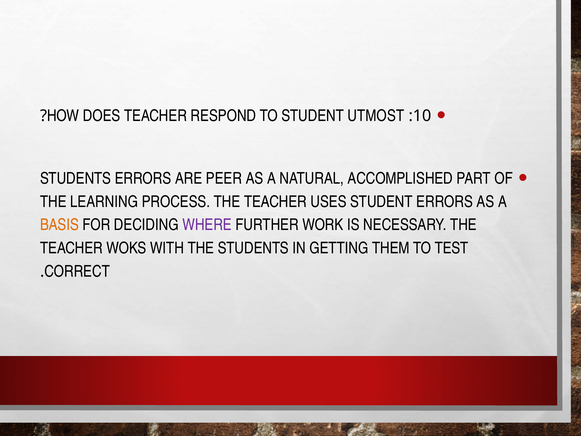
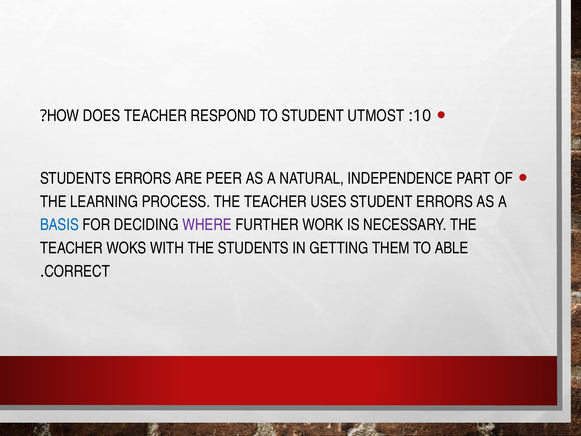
ACCOMPLISHED: ACCOMPLISHED -> INDEPENDENCE (400, 178)
BASIS colour: orange -> blue (60, 225)
TEST: TEST -> ABLE (452, 248)
